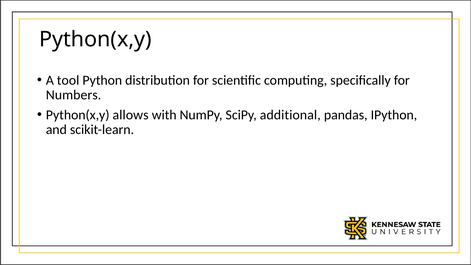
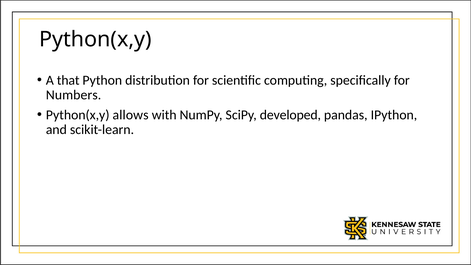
tool: tool -> that (68, 80)
additional: additional -> developed (290, 115)
